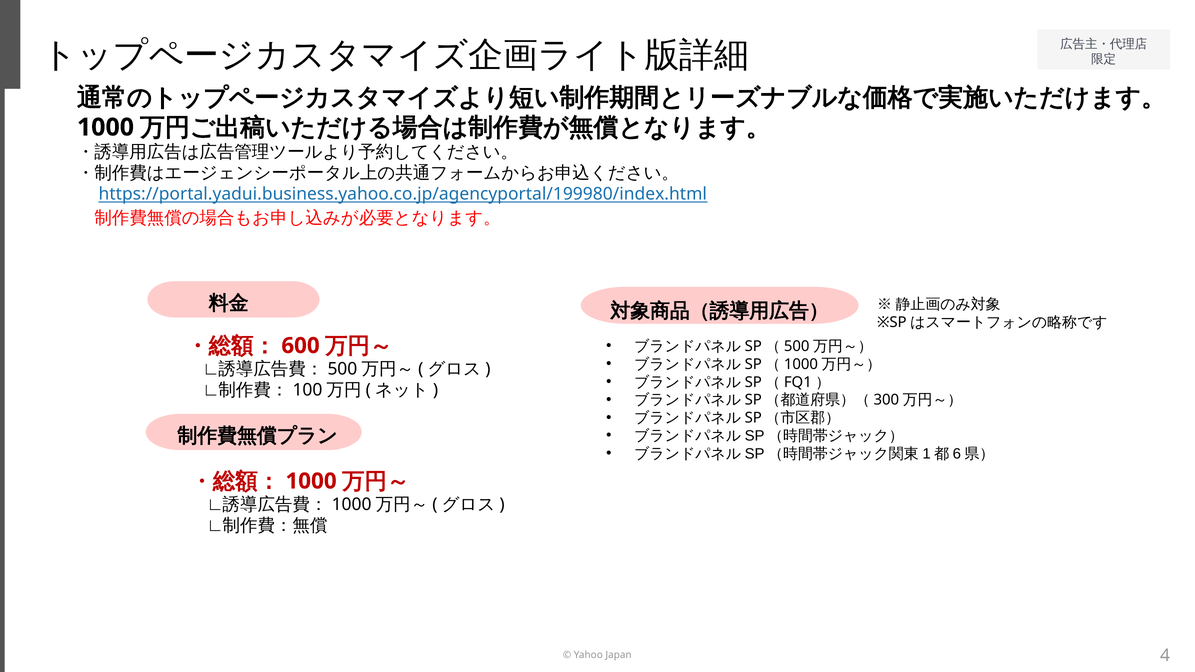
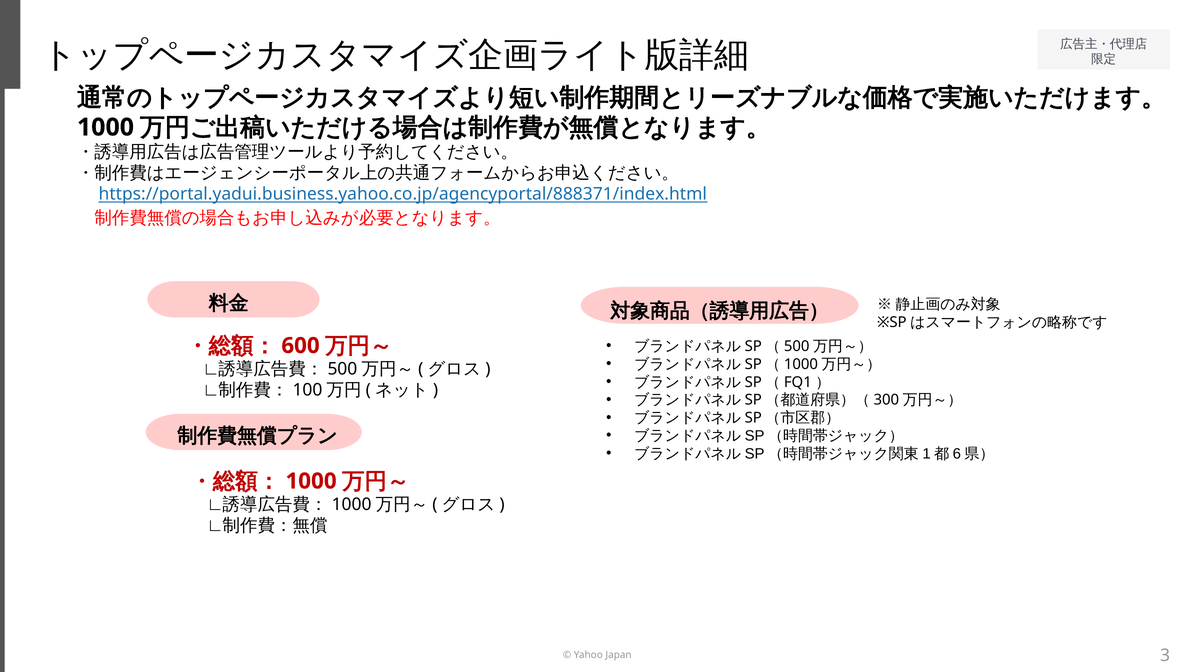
https://portal.yadui.business.yahoo.co.jp/agencyportal/199980/index.html: https://portal.yadui.business.yahoo.co.jp/agencyportal/199980/index.html -> https://portal.yadui.business.yahoo.co.jp/agencyportal/888371/index.html (403, 194)
4: 4 -> 3 (1165, 656)
